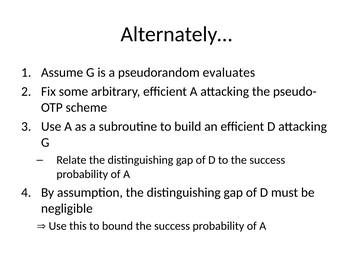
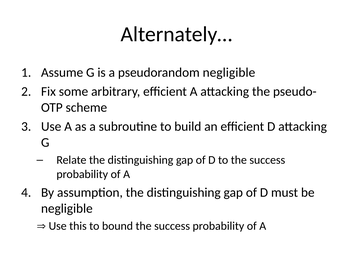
pseudorandom evaluates: evaluates -> negligible (229, 72)
